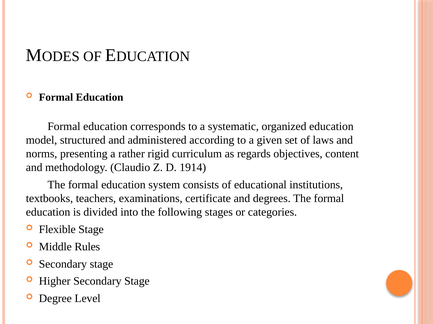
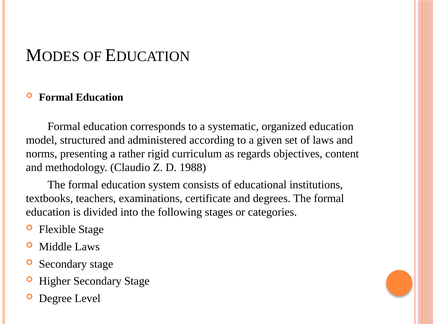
1914: 1914 -> 1988 (193, 168)
Middle Rules: Rules -> Laws (87, 247)
